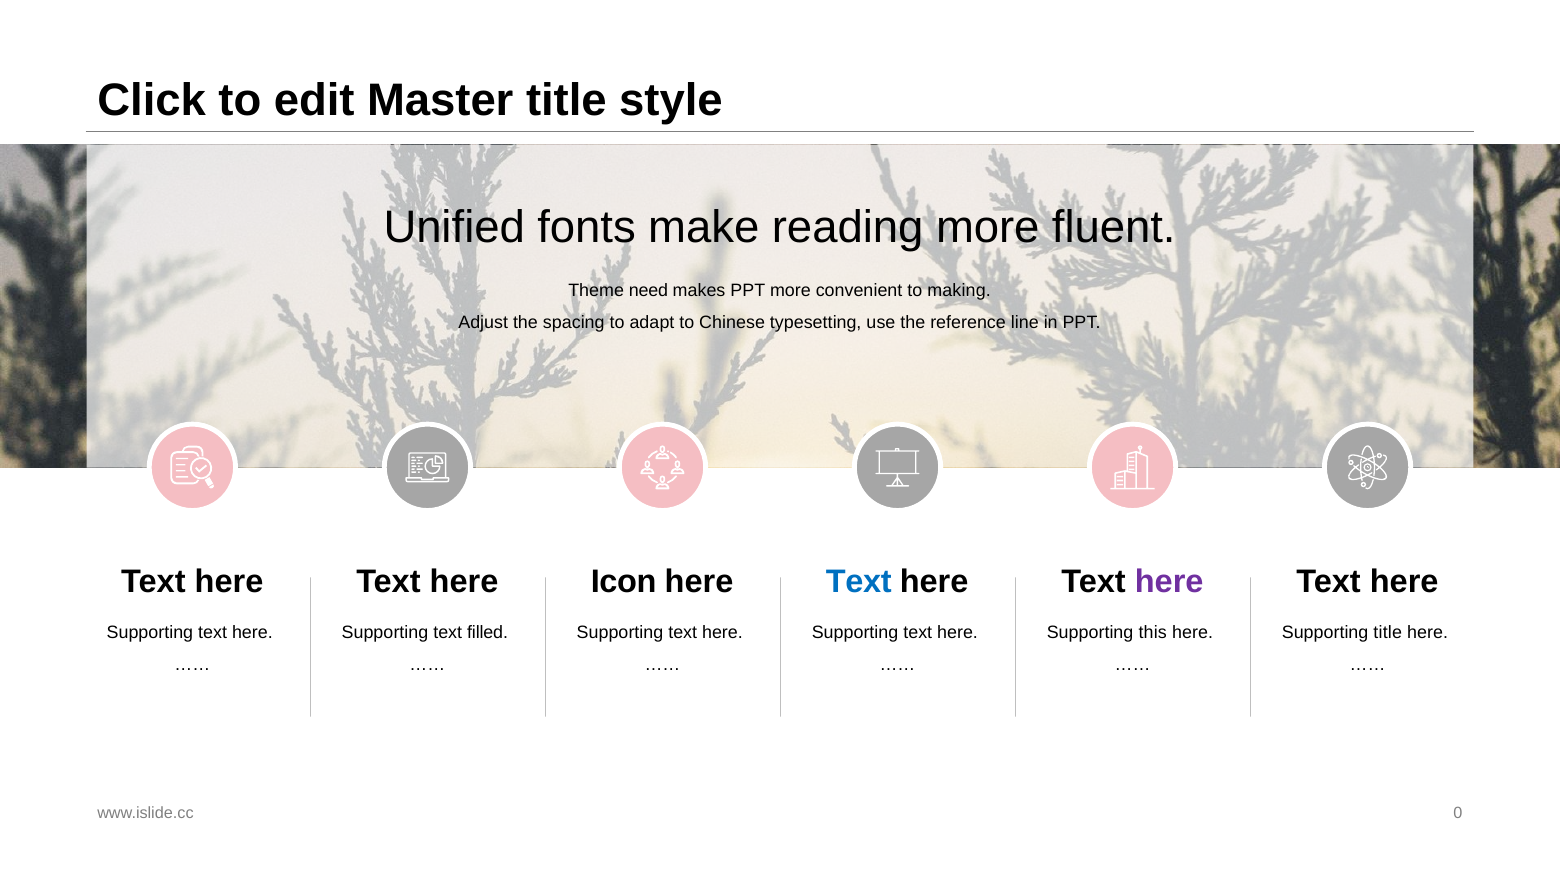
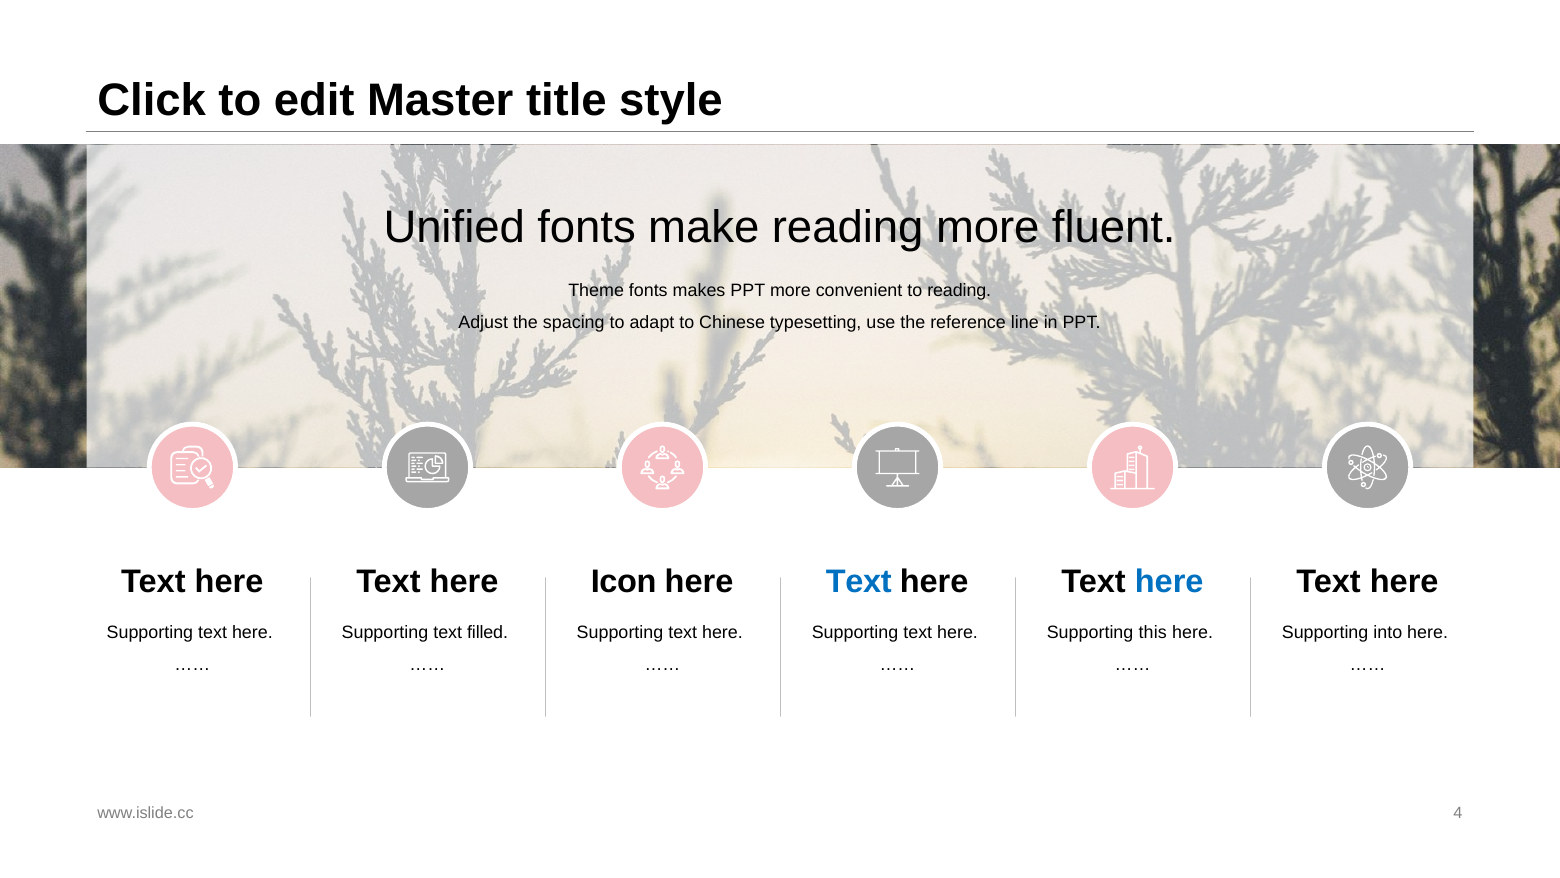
Theme need: need -> fonts (648, 291)
to making: making -> reading (959, 291)
here colour: purple -> blue (1169, 582)
Supporting title: title -> into (1388, 632)
0: 0 -> 4 (1458, 813)
